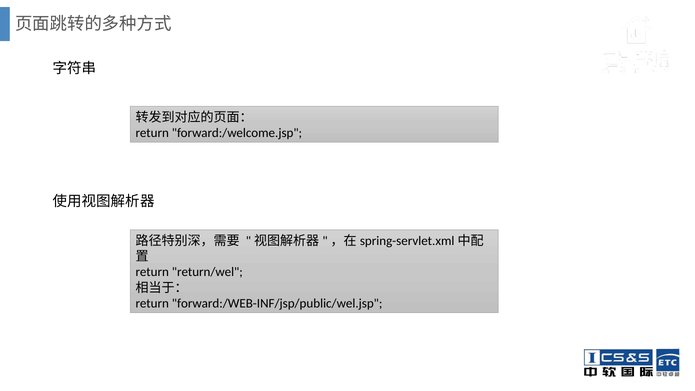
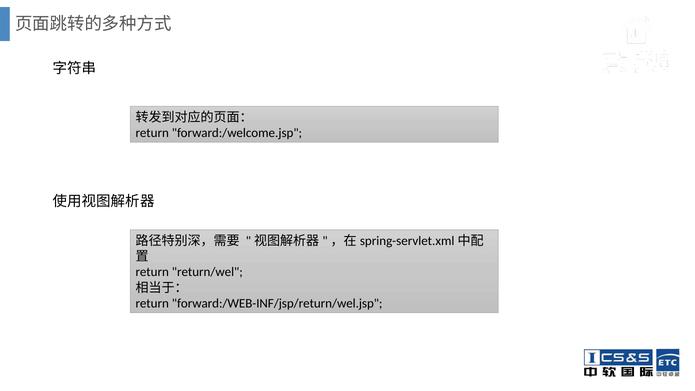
forward:/WEB-INF/jsp/public/wel.jsp: forward:/WEB-INF/jsp/public/wel.jsp -> forward:/WEB-INF/jsp/return/wel.jsp (277, 303)
